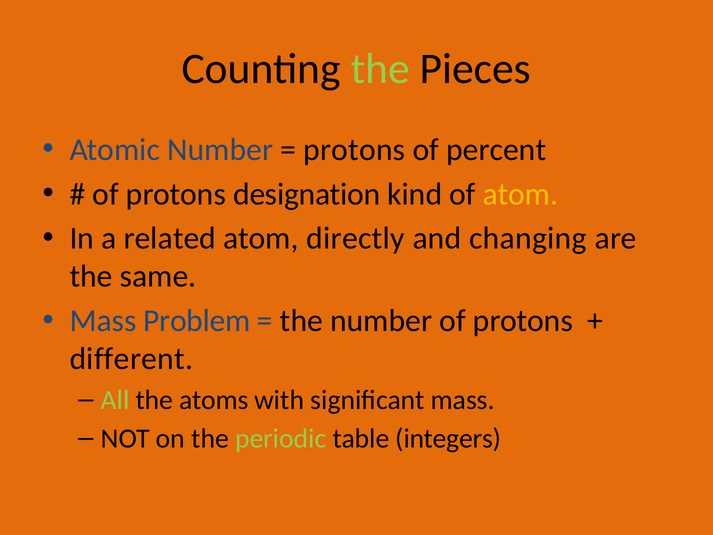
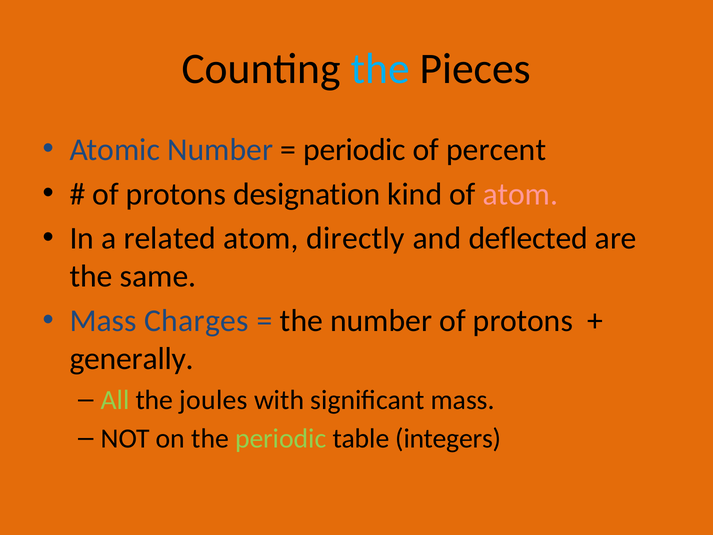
the colour: light green -> light blue (380, 69)
protons: protons -> periodic (355, 150)
atom colour: yellow -> pink (520, 194)
changing: changing -> deflected (528, 238)
Problem: Problem -> Charges (197, 321)
different: different -> generally (132, 359)
atoms: atoms -> joules (214, 400)
